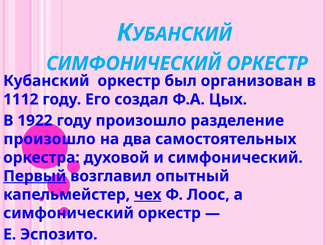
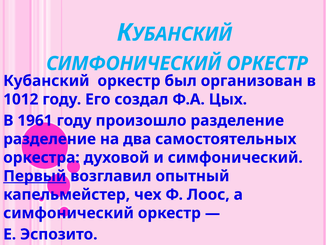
1112: 1112 -> 1012 (21, 99)
1922: 1922 -> 1961 (35, 120)
произошло: произошло -> разделение (50, 139)
чех underline: present -> none (148, 194)
